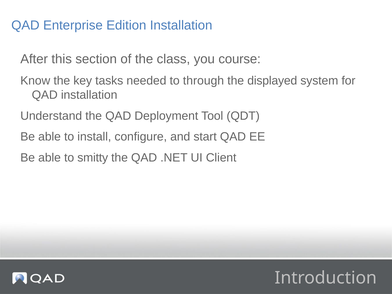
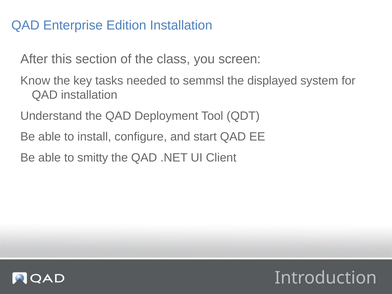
course: course -> screen (240, 59)
through: through -> semmsl (204, 81)
